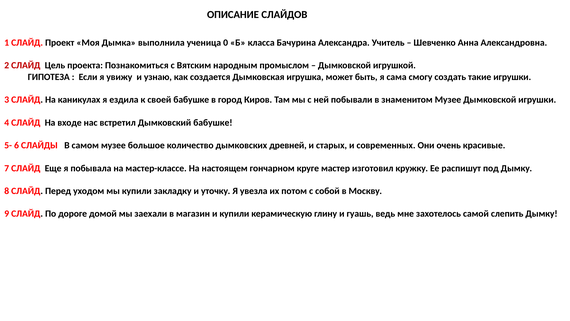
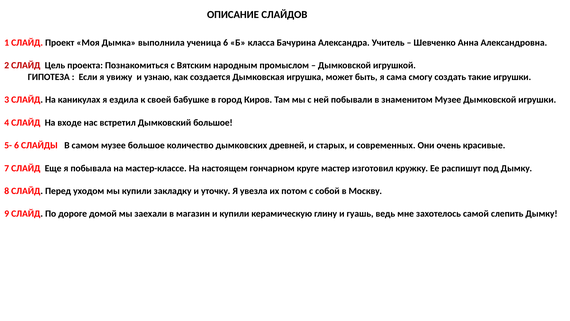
ученица 0: 0 -> 6 (226, 43)
Дымковский бабушке: бабушке -> большое (213, 122)
